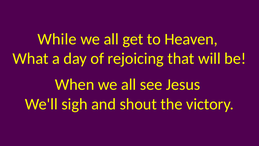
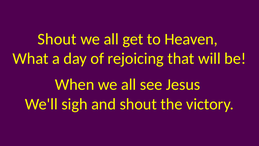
While: While -> Shout (57, 39)
